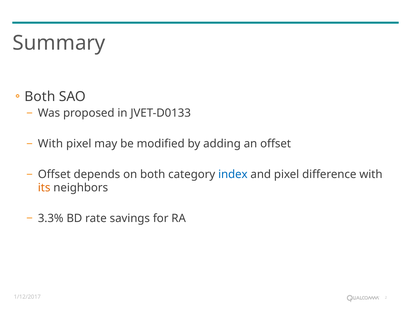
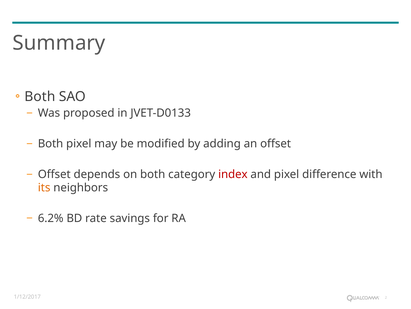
With: With -> Both (51, 144)
index colour: blue -> red (233, 174)
3.3%: 3.3% -> 6.2% (51, 218)
